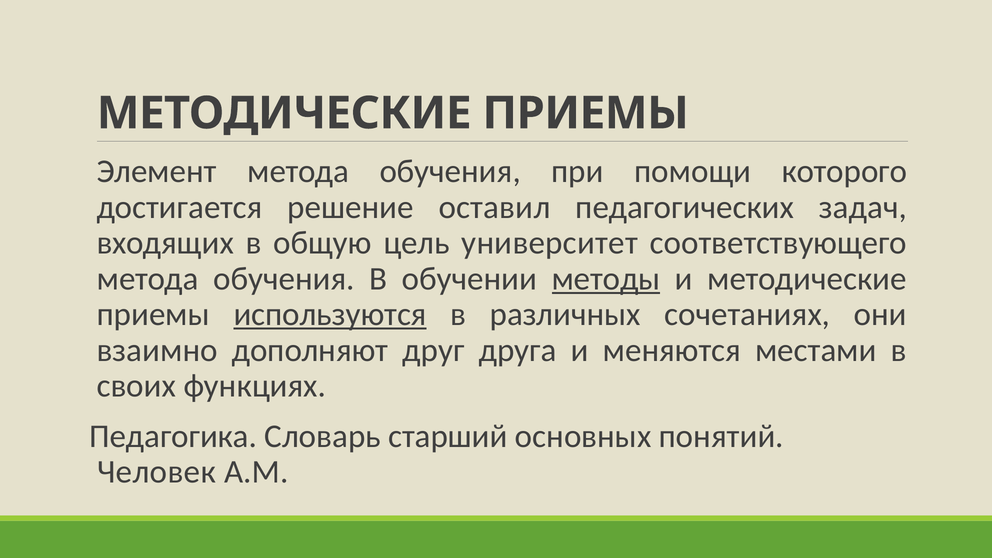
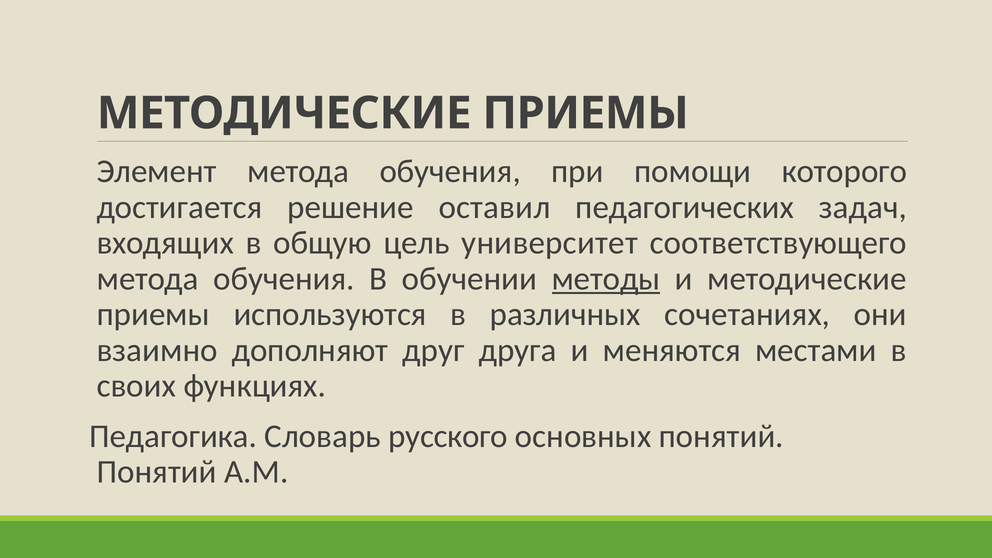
используются underline: present -> none (330, 315)
старший: старший -> русского (448, 436)
Человек: Человек -> Понятий (157, 472)
